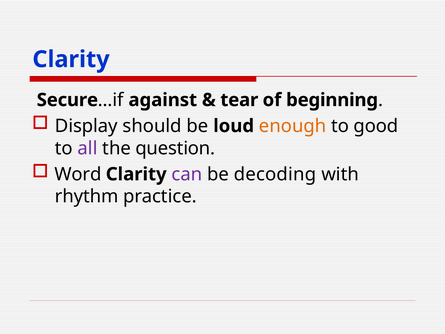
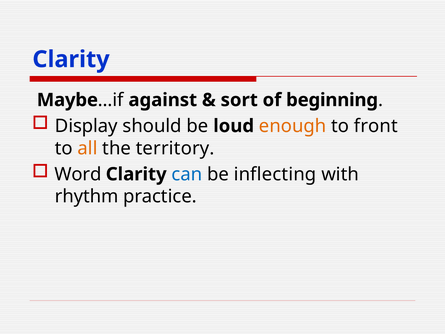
Secure: Secure -> Maybe (67, 100)
tear: tear -> sort (239, 100)
good: good -> front (376, 126)
all colour: purple -> orange (88, 148)
question: question -> territory (175, 148)
can colour: purple -> blue (187, 174)
decoding: decoding -> inflecting (275, 174)
